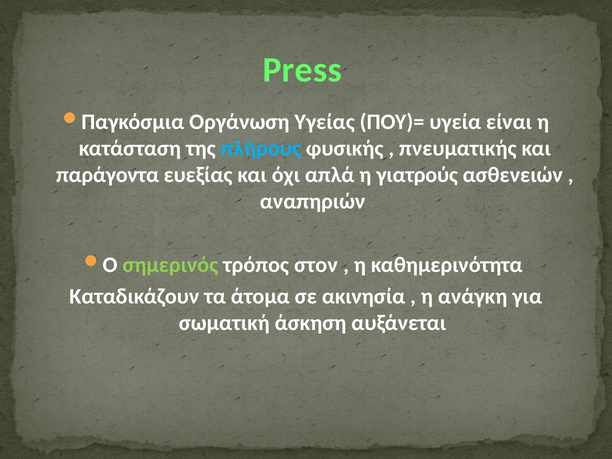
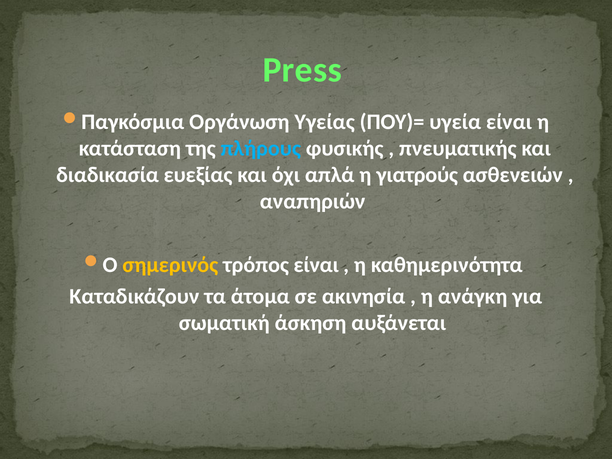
παράγοντα: παράγοντα -> διαδικασία (108, 175)
σημερινός colour: light green -> yellow (170, 265)
τρόπος στον: στον -> είναι (316, 265)
